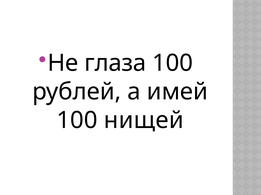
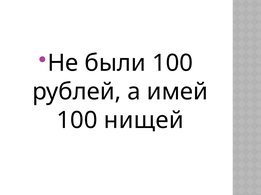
глаза: глаза -> были (115, 63)
